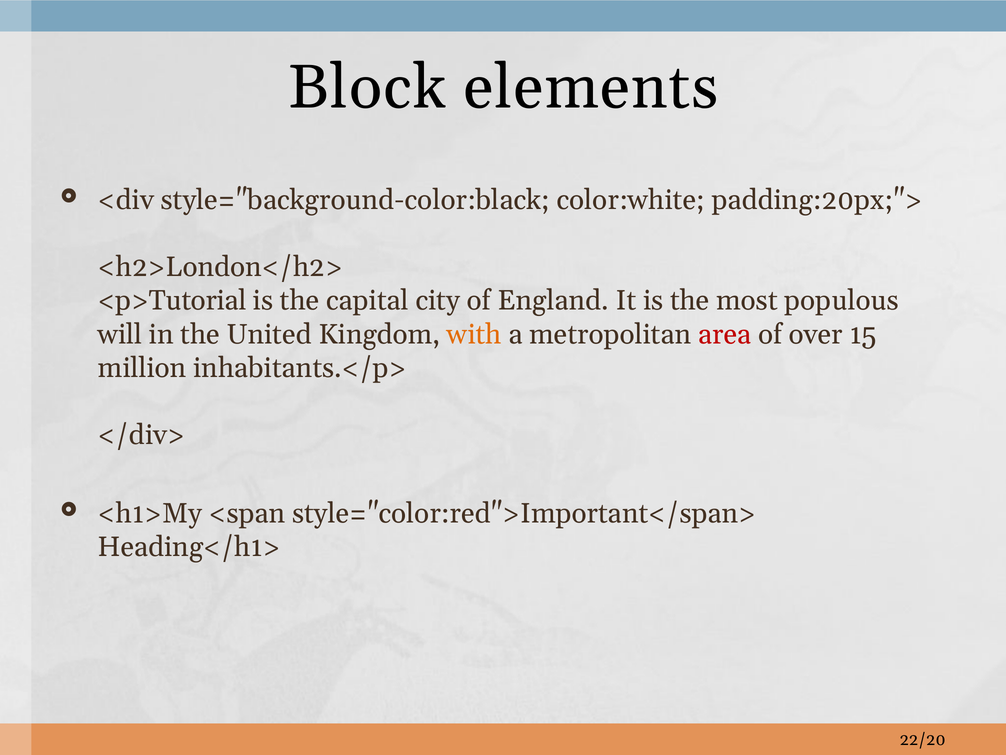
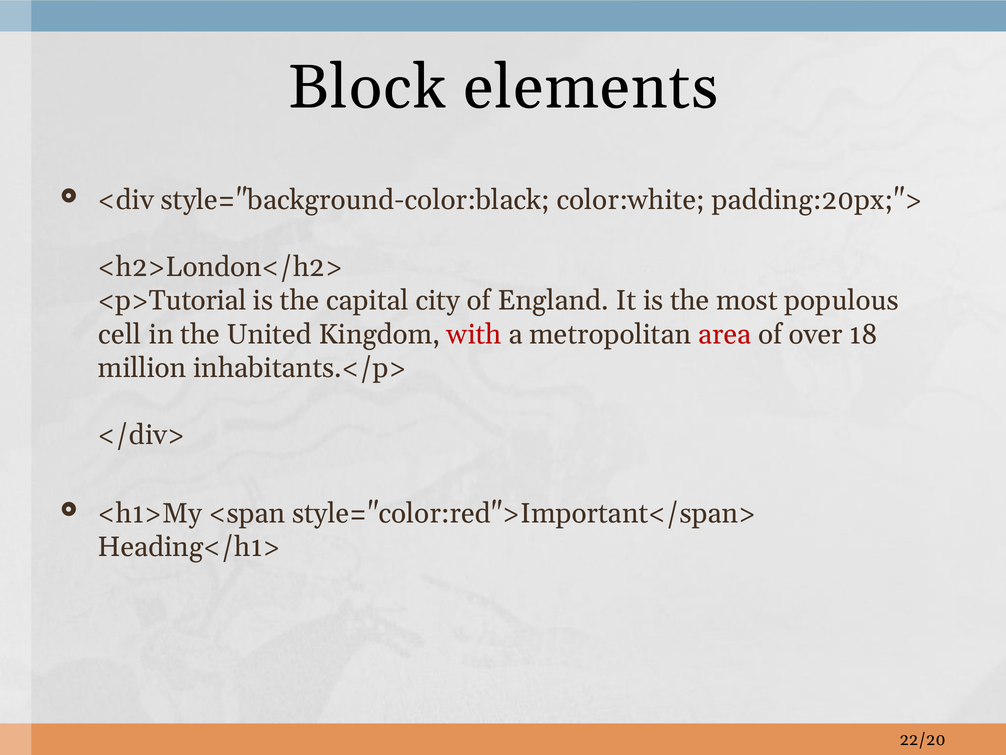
will: will -> cell (120, 334)
with colour: orange -> red (474, 334)
15: 15 -> 18 (864, 334)
